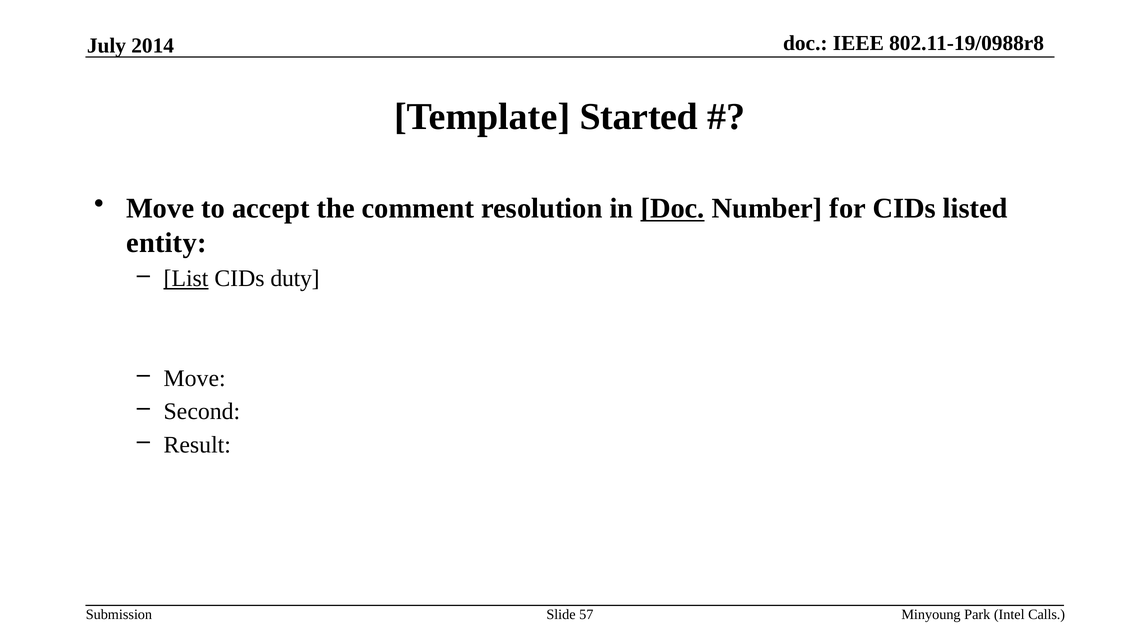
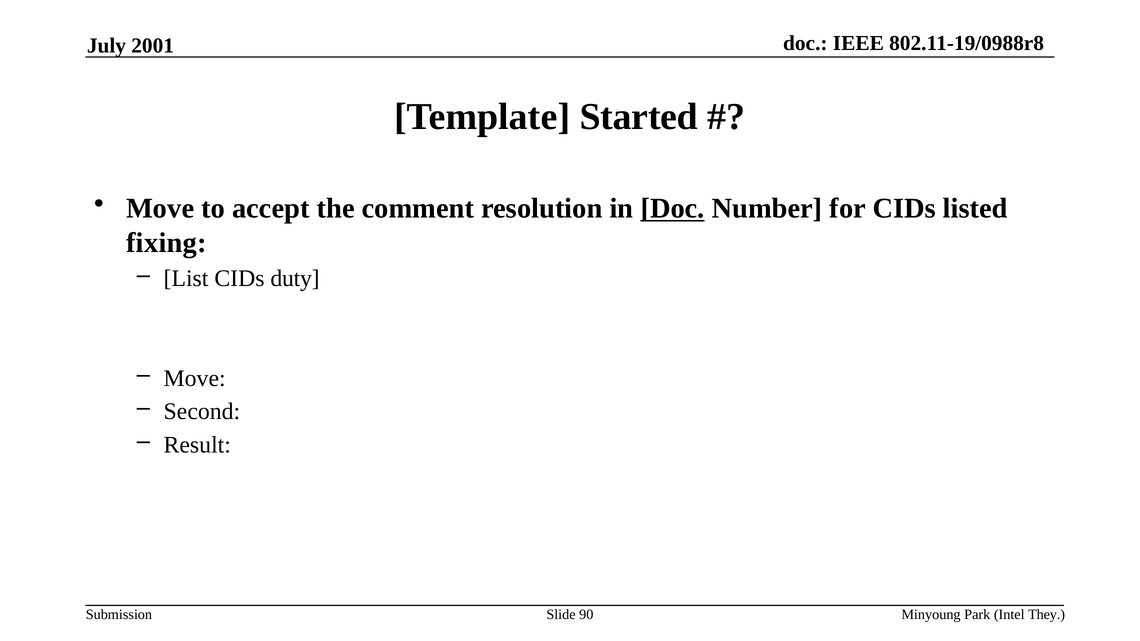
2014: 2014 -> 2001 (153, 46)
entity: entity -> fixing (166, 243)
List underline: present -> none (186, 279)
57: 57 -> 90 (586, 615)
Calls: Calls -> They (1047, 615)
